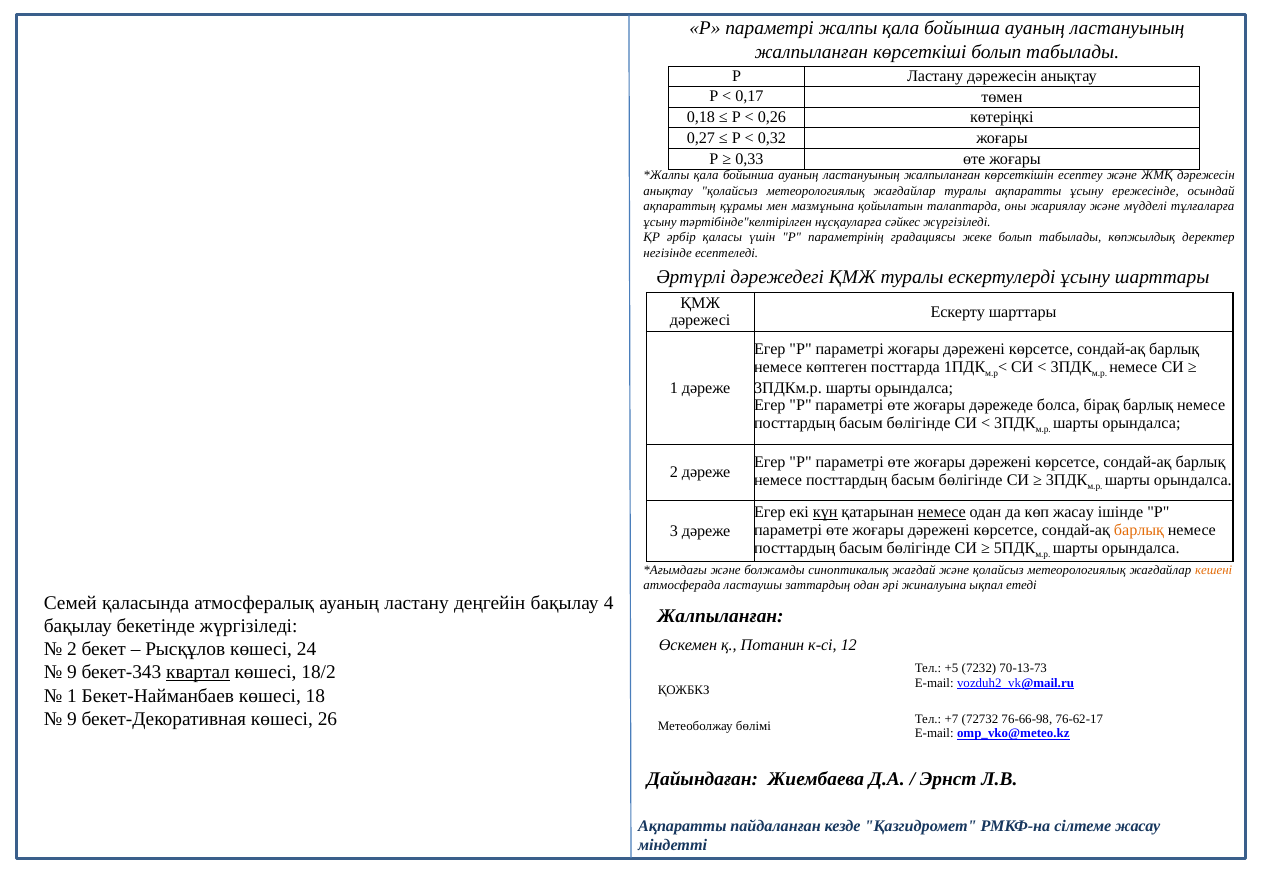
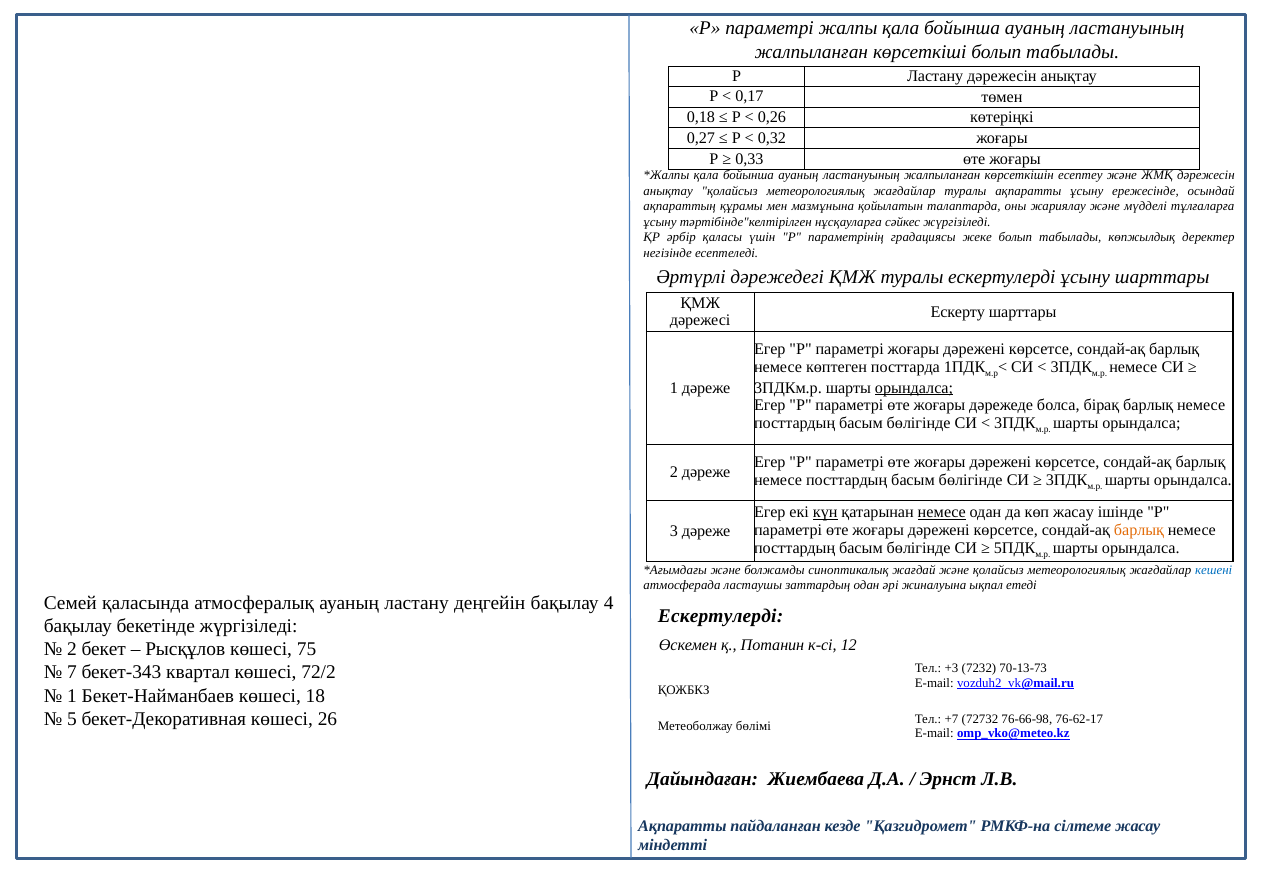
орындалса underline: none -> present (914, 388)
кешені colour: orange -> blue (1214, 570)
Жалпыланған: Жалпыланған -> Ескертулерді (721, 617)
24: 24 -> 75 (307, 650)
+5: +5 -> +3 (951, 669)
9: 9 -> 7 (72, 673)
квартал underline: present -> none (198, 673)
18/2: 18/2 -> 72/2 (319, 673)
9: 9 -> 5 (72, 720)
